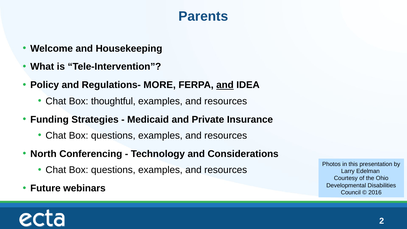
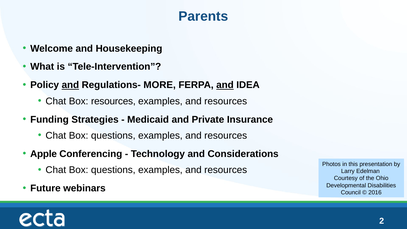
and underline: none -> present (70, 85)
Box thoughtful: thoughtful -> resources (113, 101)
North: North -> Apple (44, 154)
